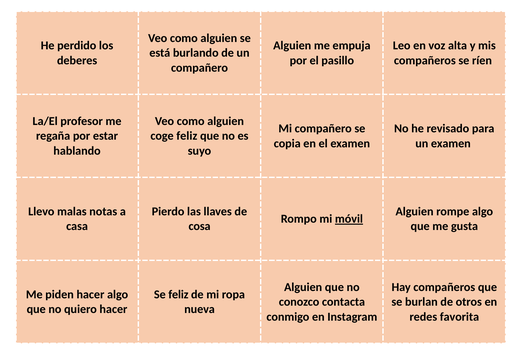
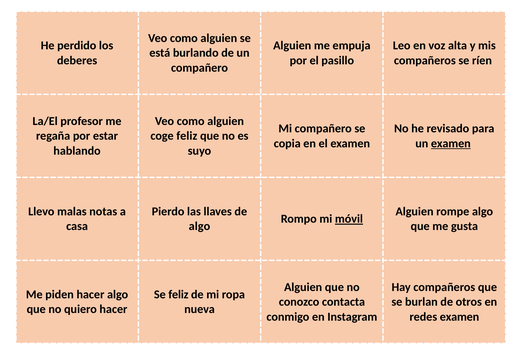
examen underline: none -> present (451, 143)
cosa: cosa -> algo (199, 226)
redes favorita: favorita -> examen (459, 316)
